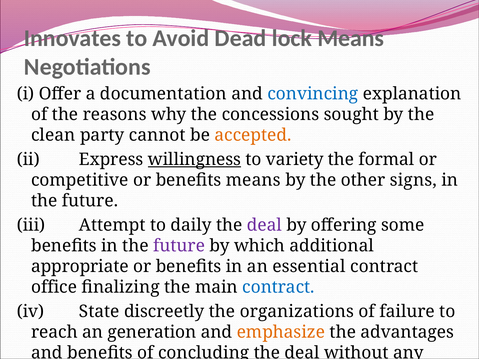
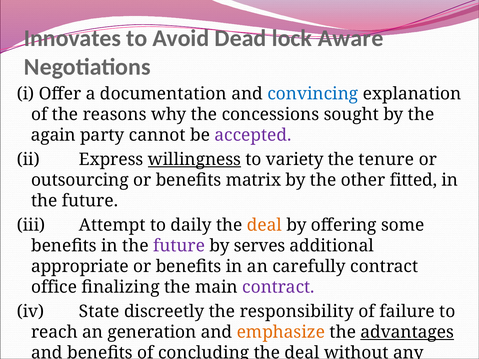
lock Means: Means -> Aware (351, 38)
clean: clean -> again (53, 135)
accepted colour: orange -> purple (253, 135)
formal: formal -> tenure (386, 159)
competitive: competitive -> outsourcing (80, 180)
benefits means: means -> matrix (253, 180)
signs: signs -> fitted (413, 180)
deal colour: purple -> orange (264, 225)
which: which -> serves (260, 246)
essential: essential -> carefully (309, 267)
contract colour: blue -> purple (278, 287)
organizations: organizations -> responsibility (297, 312)
advantages underline: none -> present (407, 332)
